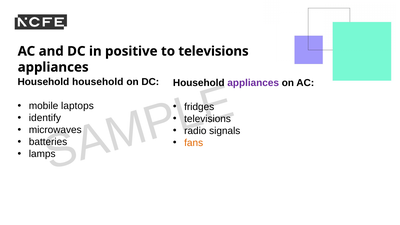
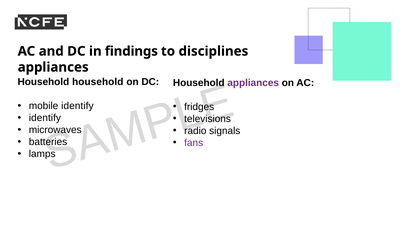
positive: positive -> findings (131, 51)
to televisions: televisions -> disciplines (213, 51)
mobile laptops: laptops -> identify (77, 106)
fans colour: orange -> purple (194, 143)
